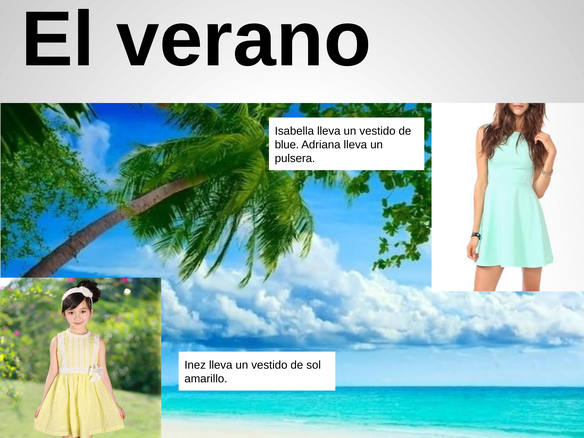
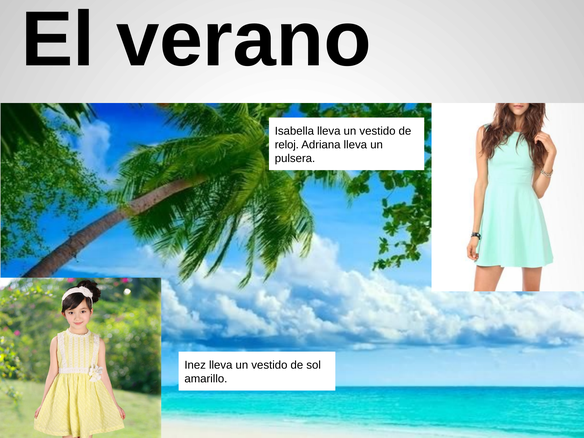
blue: blue -> reloj (287, 145)
